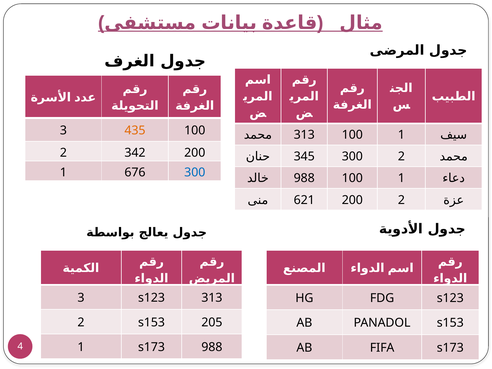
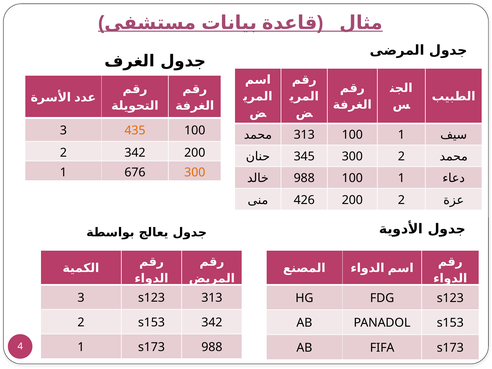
300 colour: blue -> orange (195, 172)
621: 621 -> 426 (304, 200)
s153 205: 205 -> 342 (212, 322)
